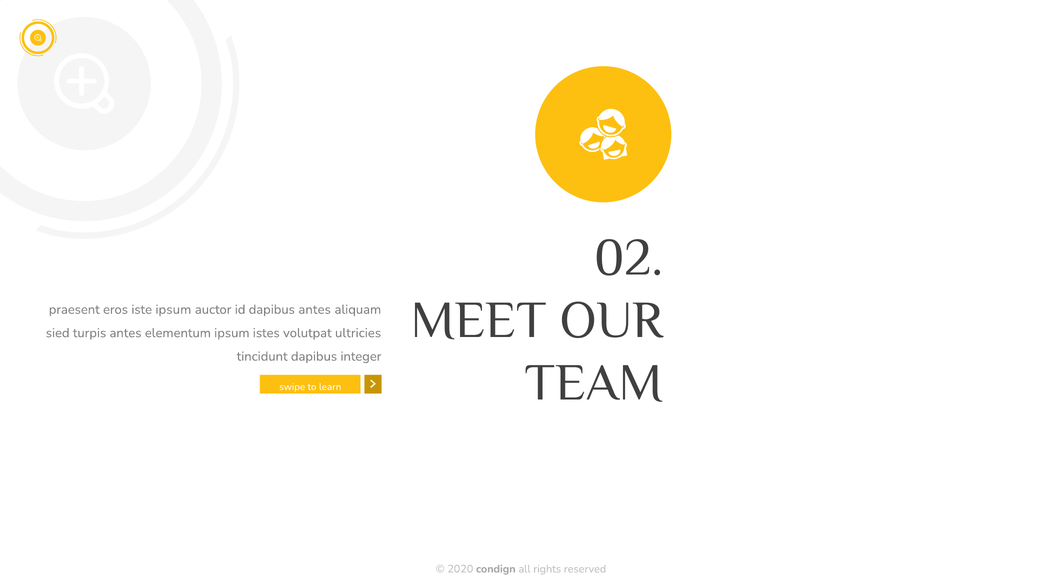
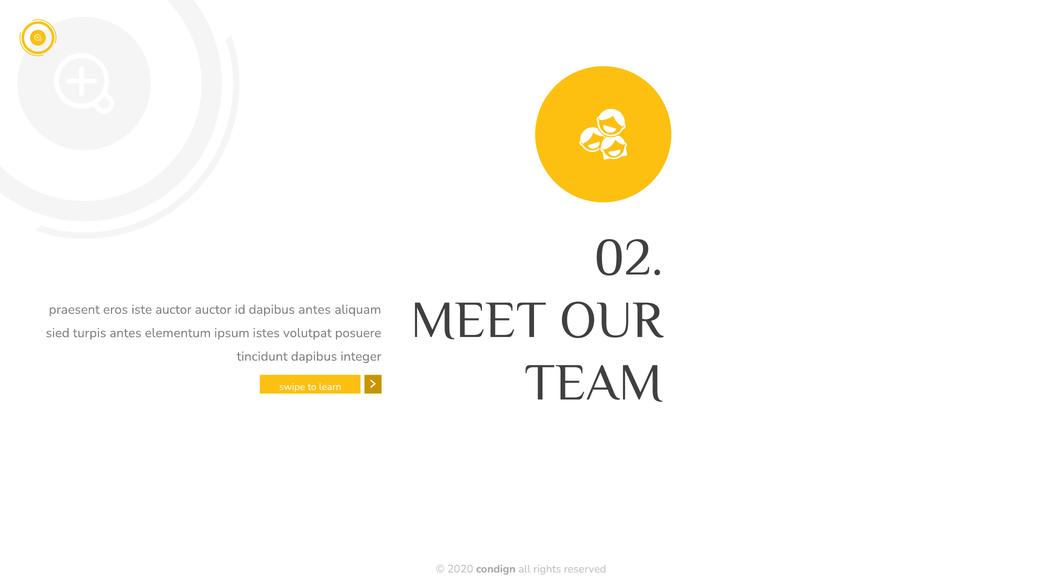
iste ipsum: ipsum -> auctor (173, 310)
ultricies: ultricies -> posuere (358, 333)
